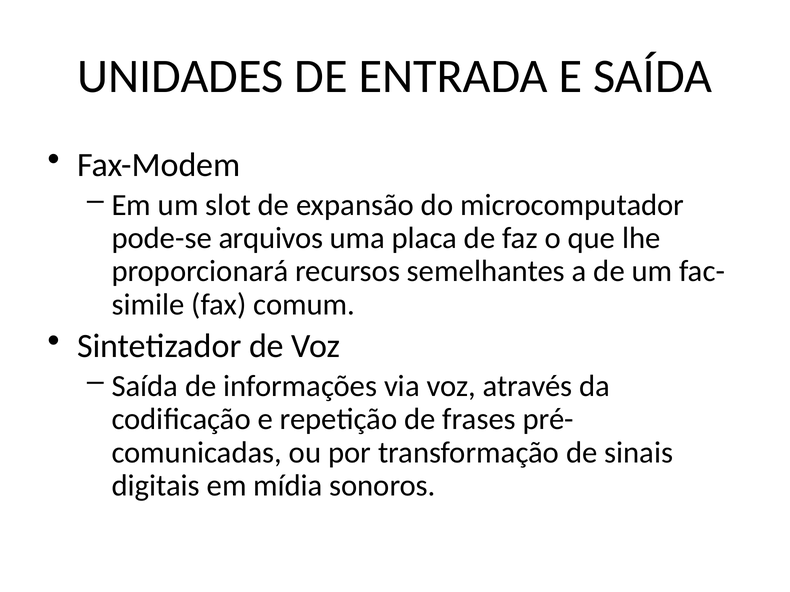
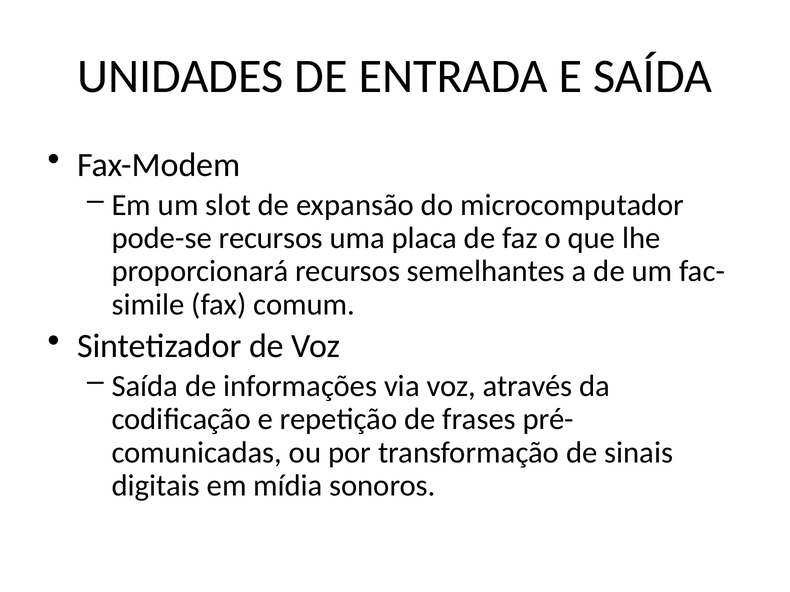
pode-se arquivos: arquivos -> recursos (271, 238)
